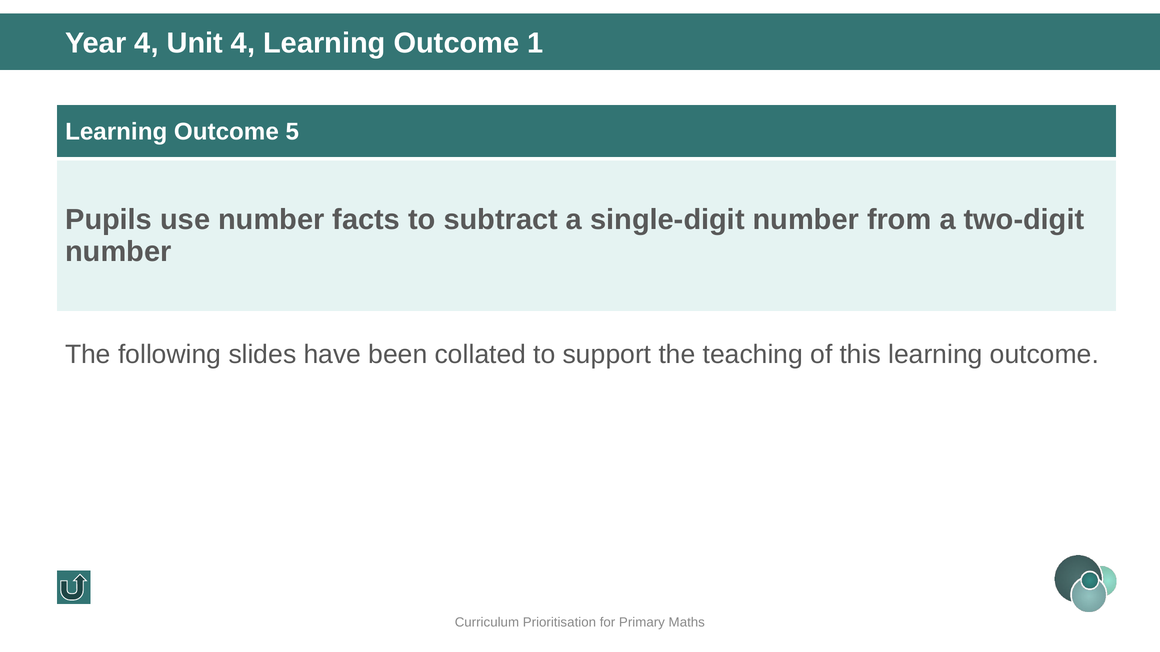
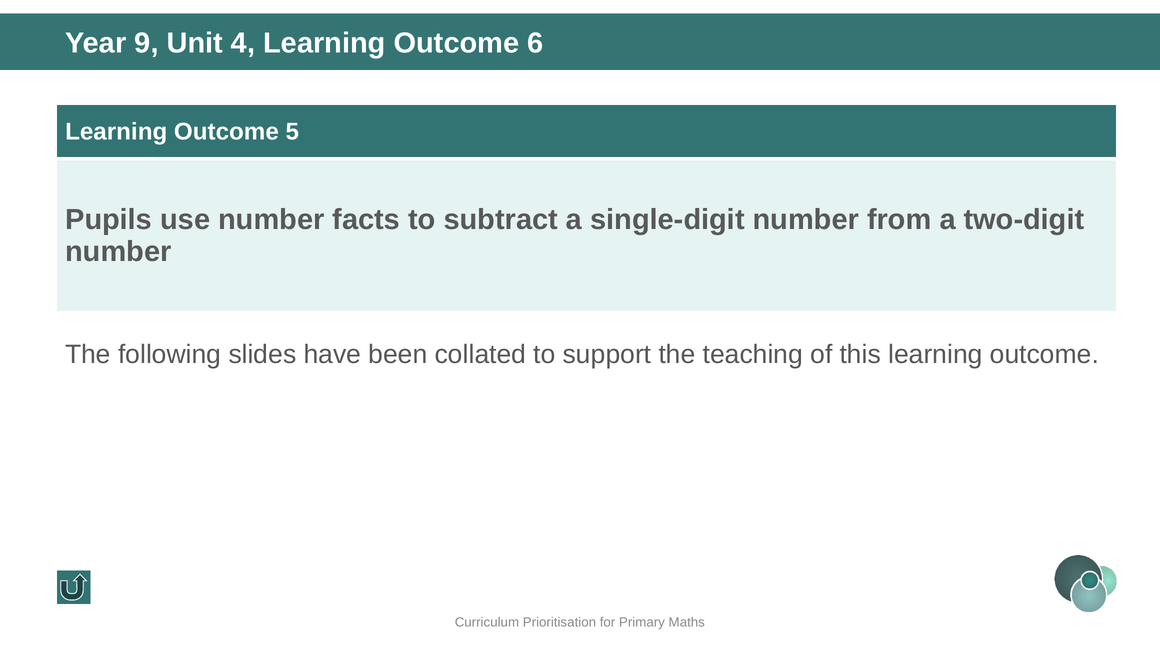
Year 4: 4 -> 9 (147, 43)
1: 1 -> 6 (535, 43)
